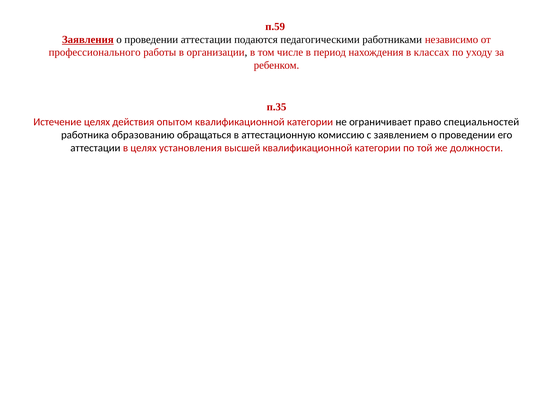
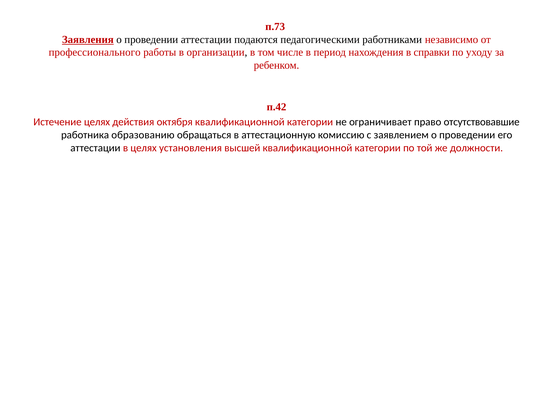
п.59: п.59 -> п.73 (275, 27)
классах: классах -> справки (432, 52)
п.35: п.35 -> п.42 (277, 107)
опытом: опытом -> октября (175, 122)
специальностей: специальностей -> отсутствовавшие (482, 122)
